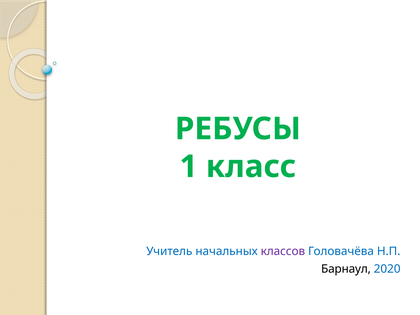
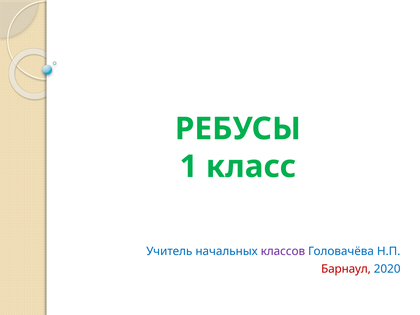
Барнаул colour: black -> red (346, 269)
